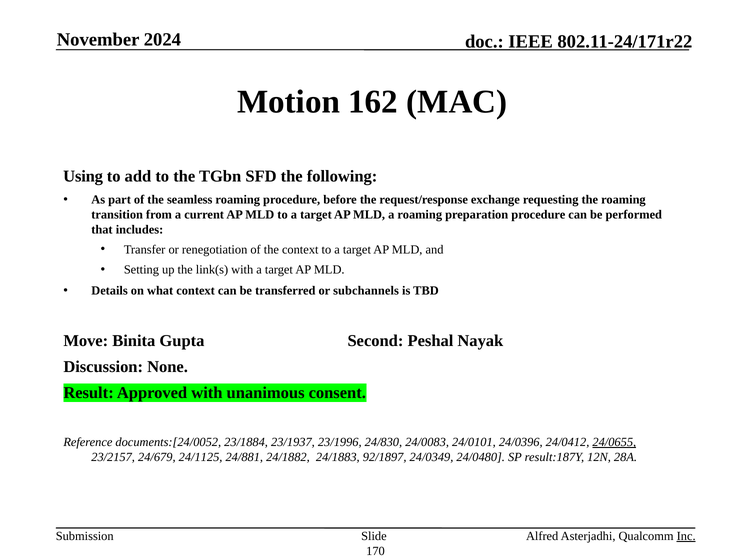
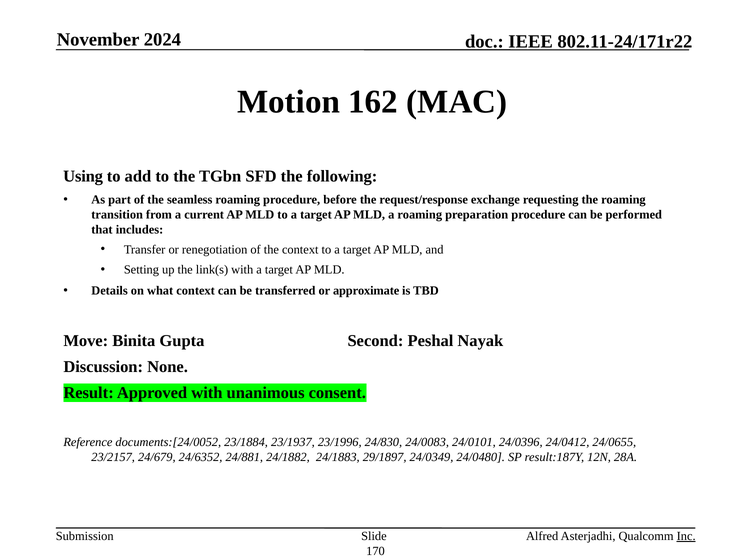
subchannels: subchannels -> approximate (366, 291)
24/0655 underline: present -> none (614, 442)
24/1125: 24/1125 -> 24/6352 (201, 457)
92/1897: 92/1897 -> 29/1897 (385, 457)
